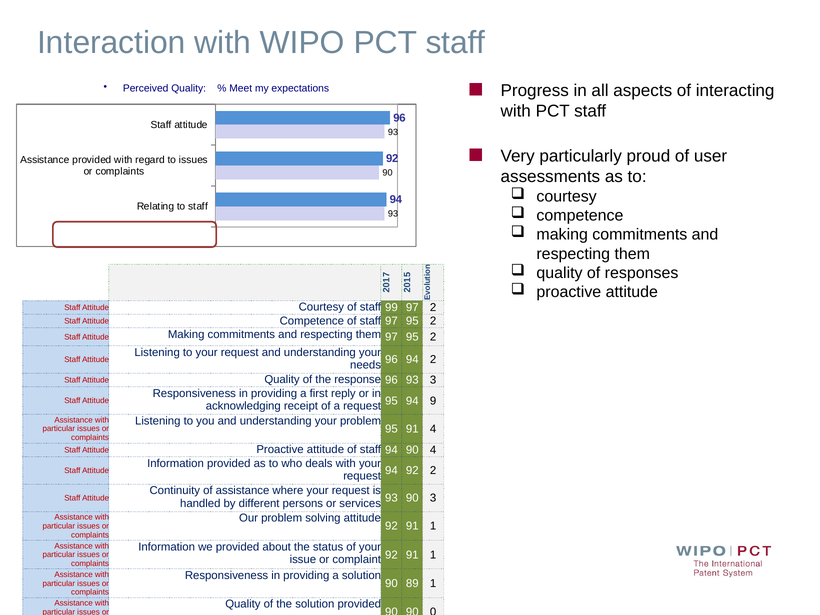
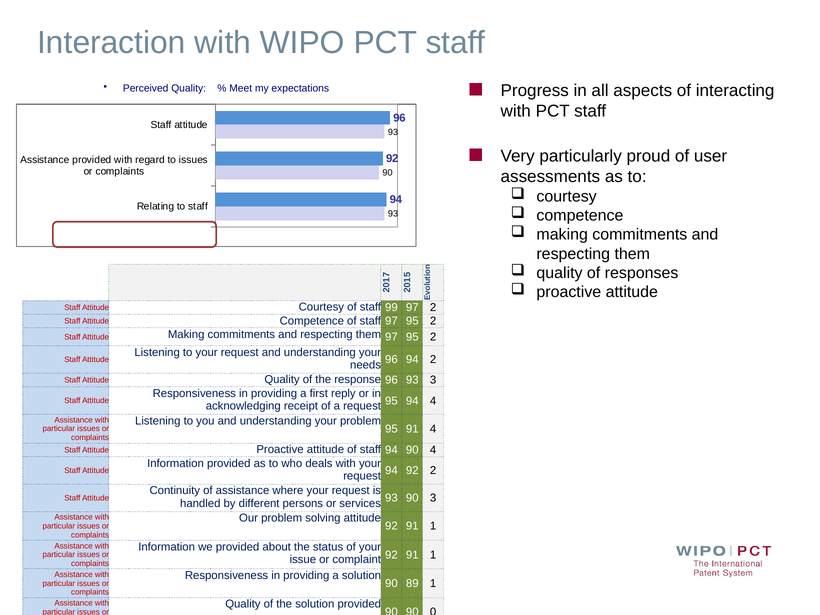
94 9: 9 -> 4 (433, 401)
